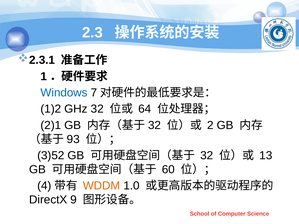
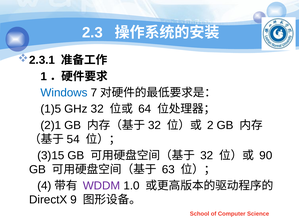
1)2: 1)2 -> 1)5 (51, 109)
93: 93 -> 54 (73, 139)
3)52: 3)52 -> 3)15 (51, 156)
13: 13 -> 90 (266, 156)
60: 60 -> 63 (168, 170)
WDDM colour: orange -> purple (102, 186)
